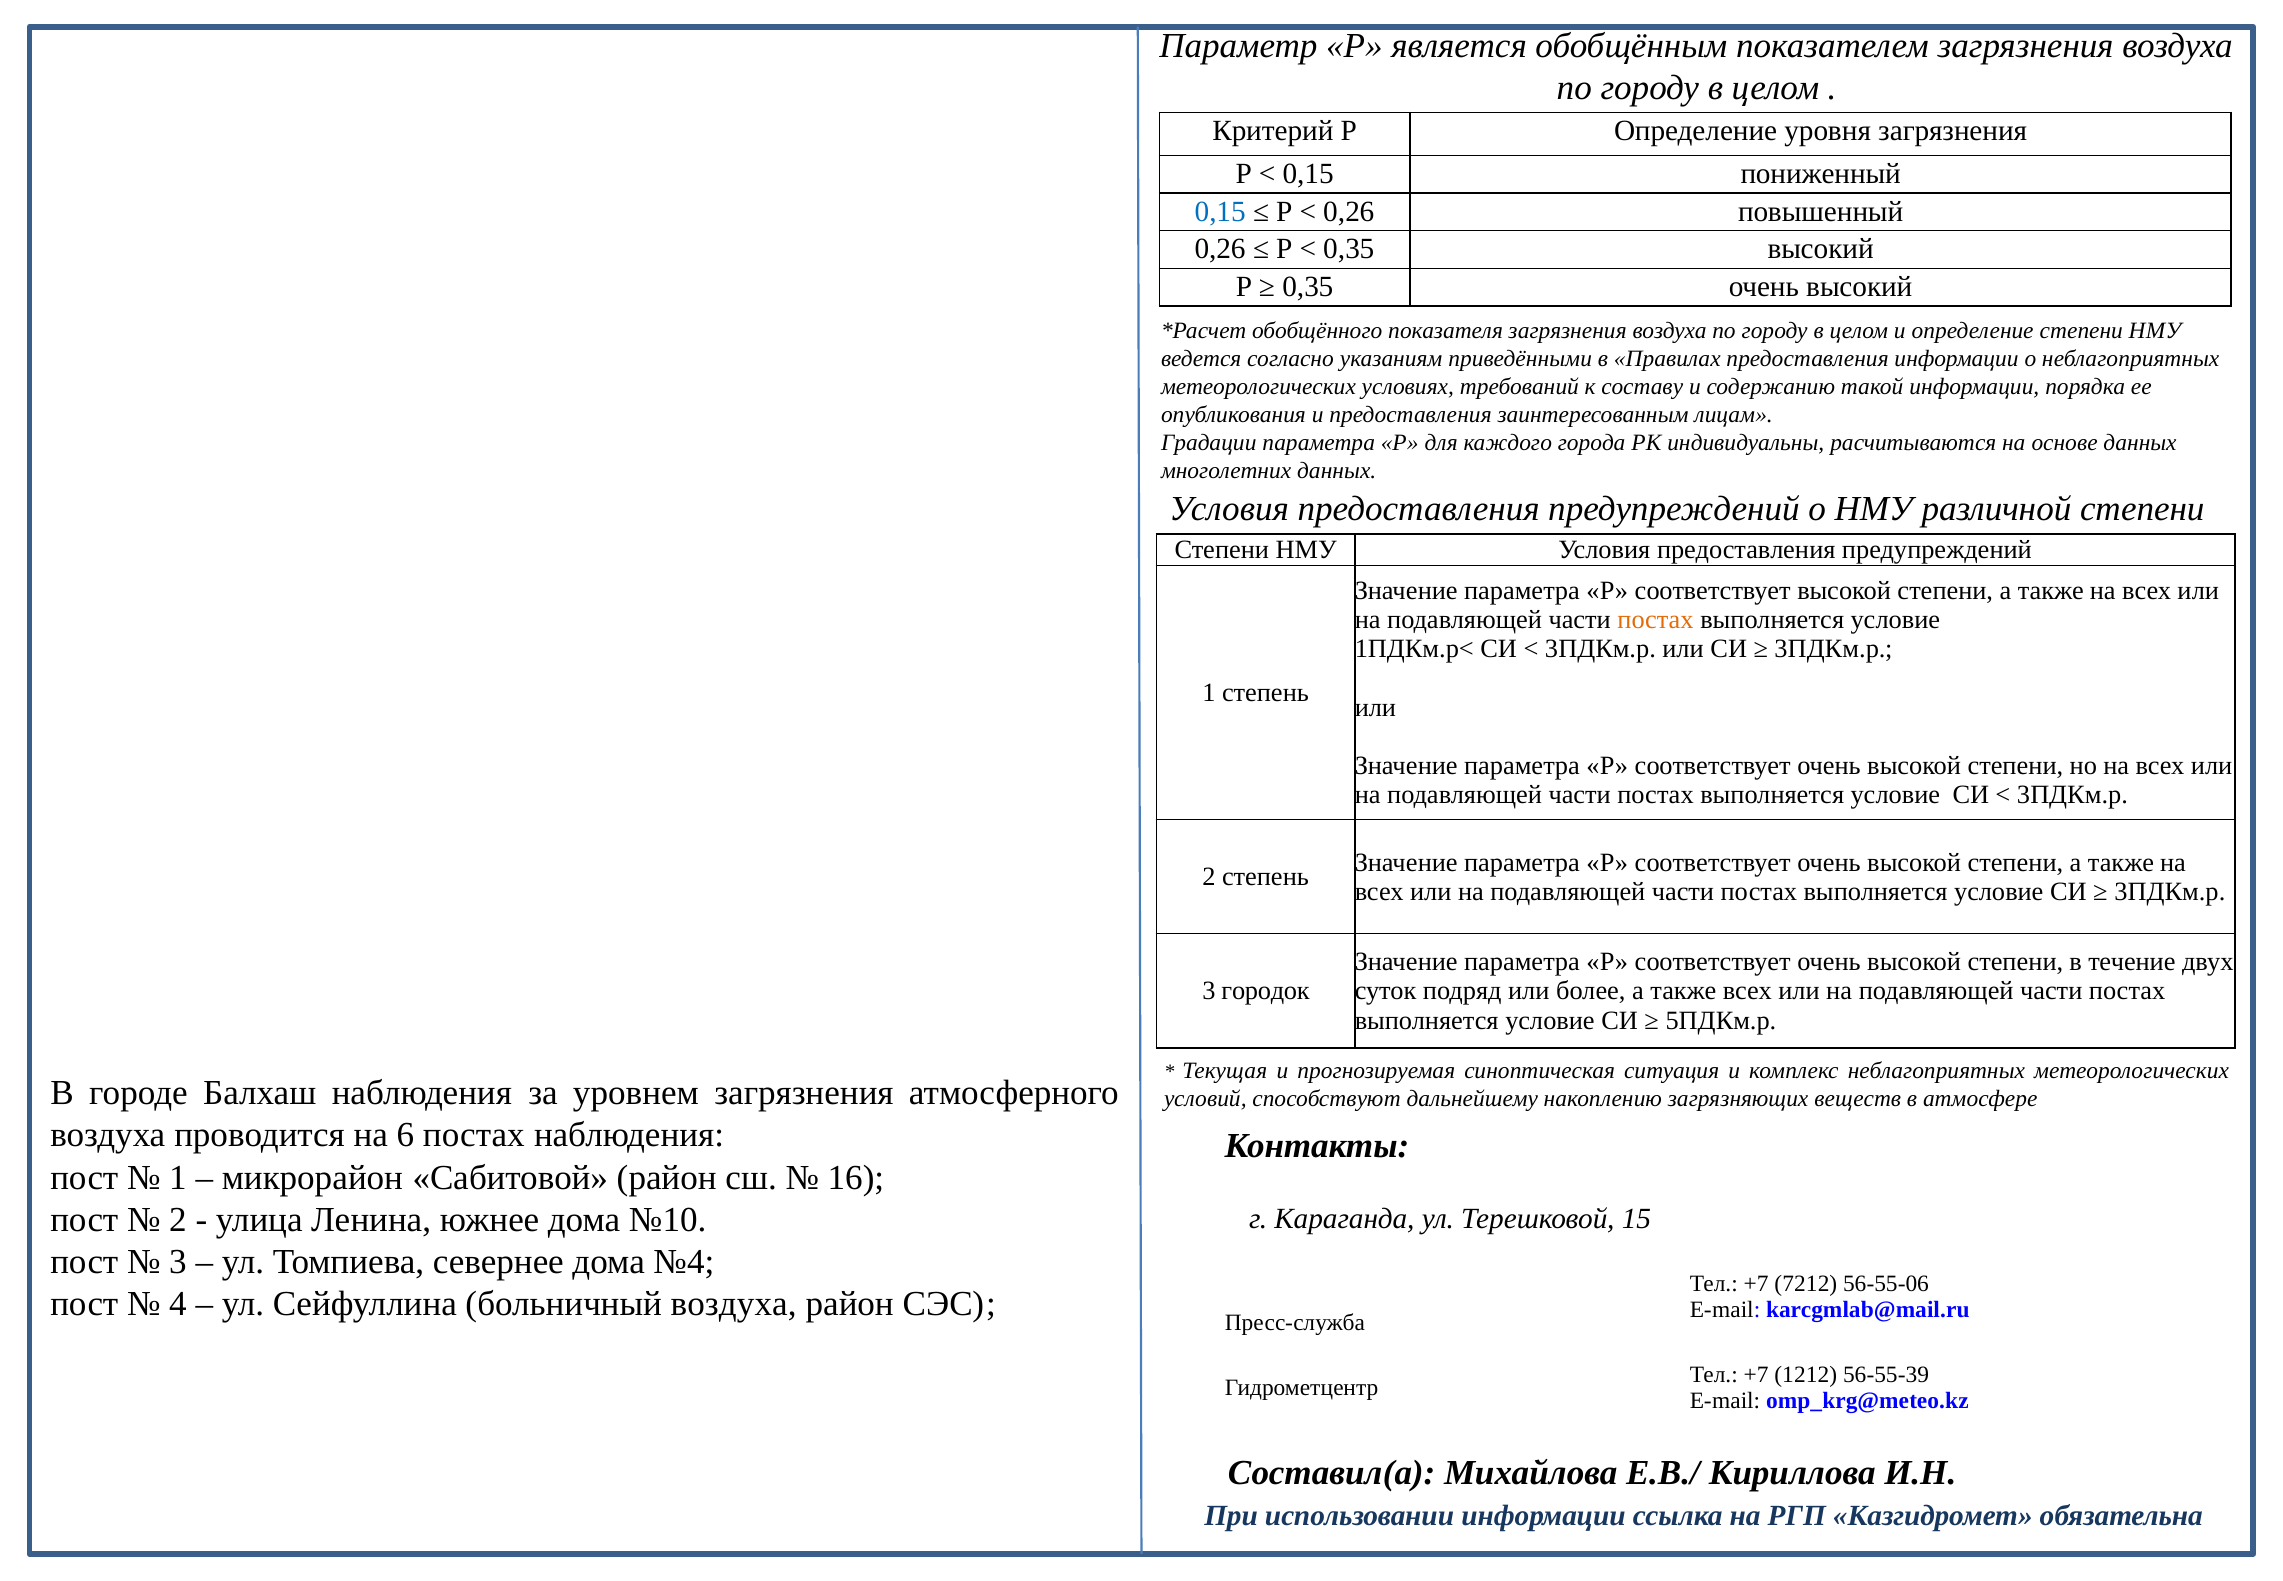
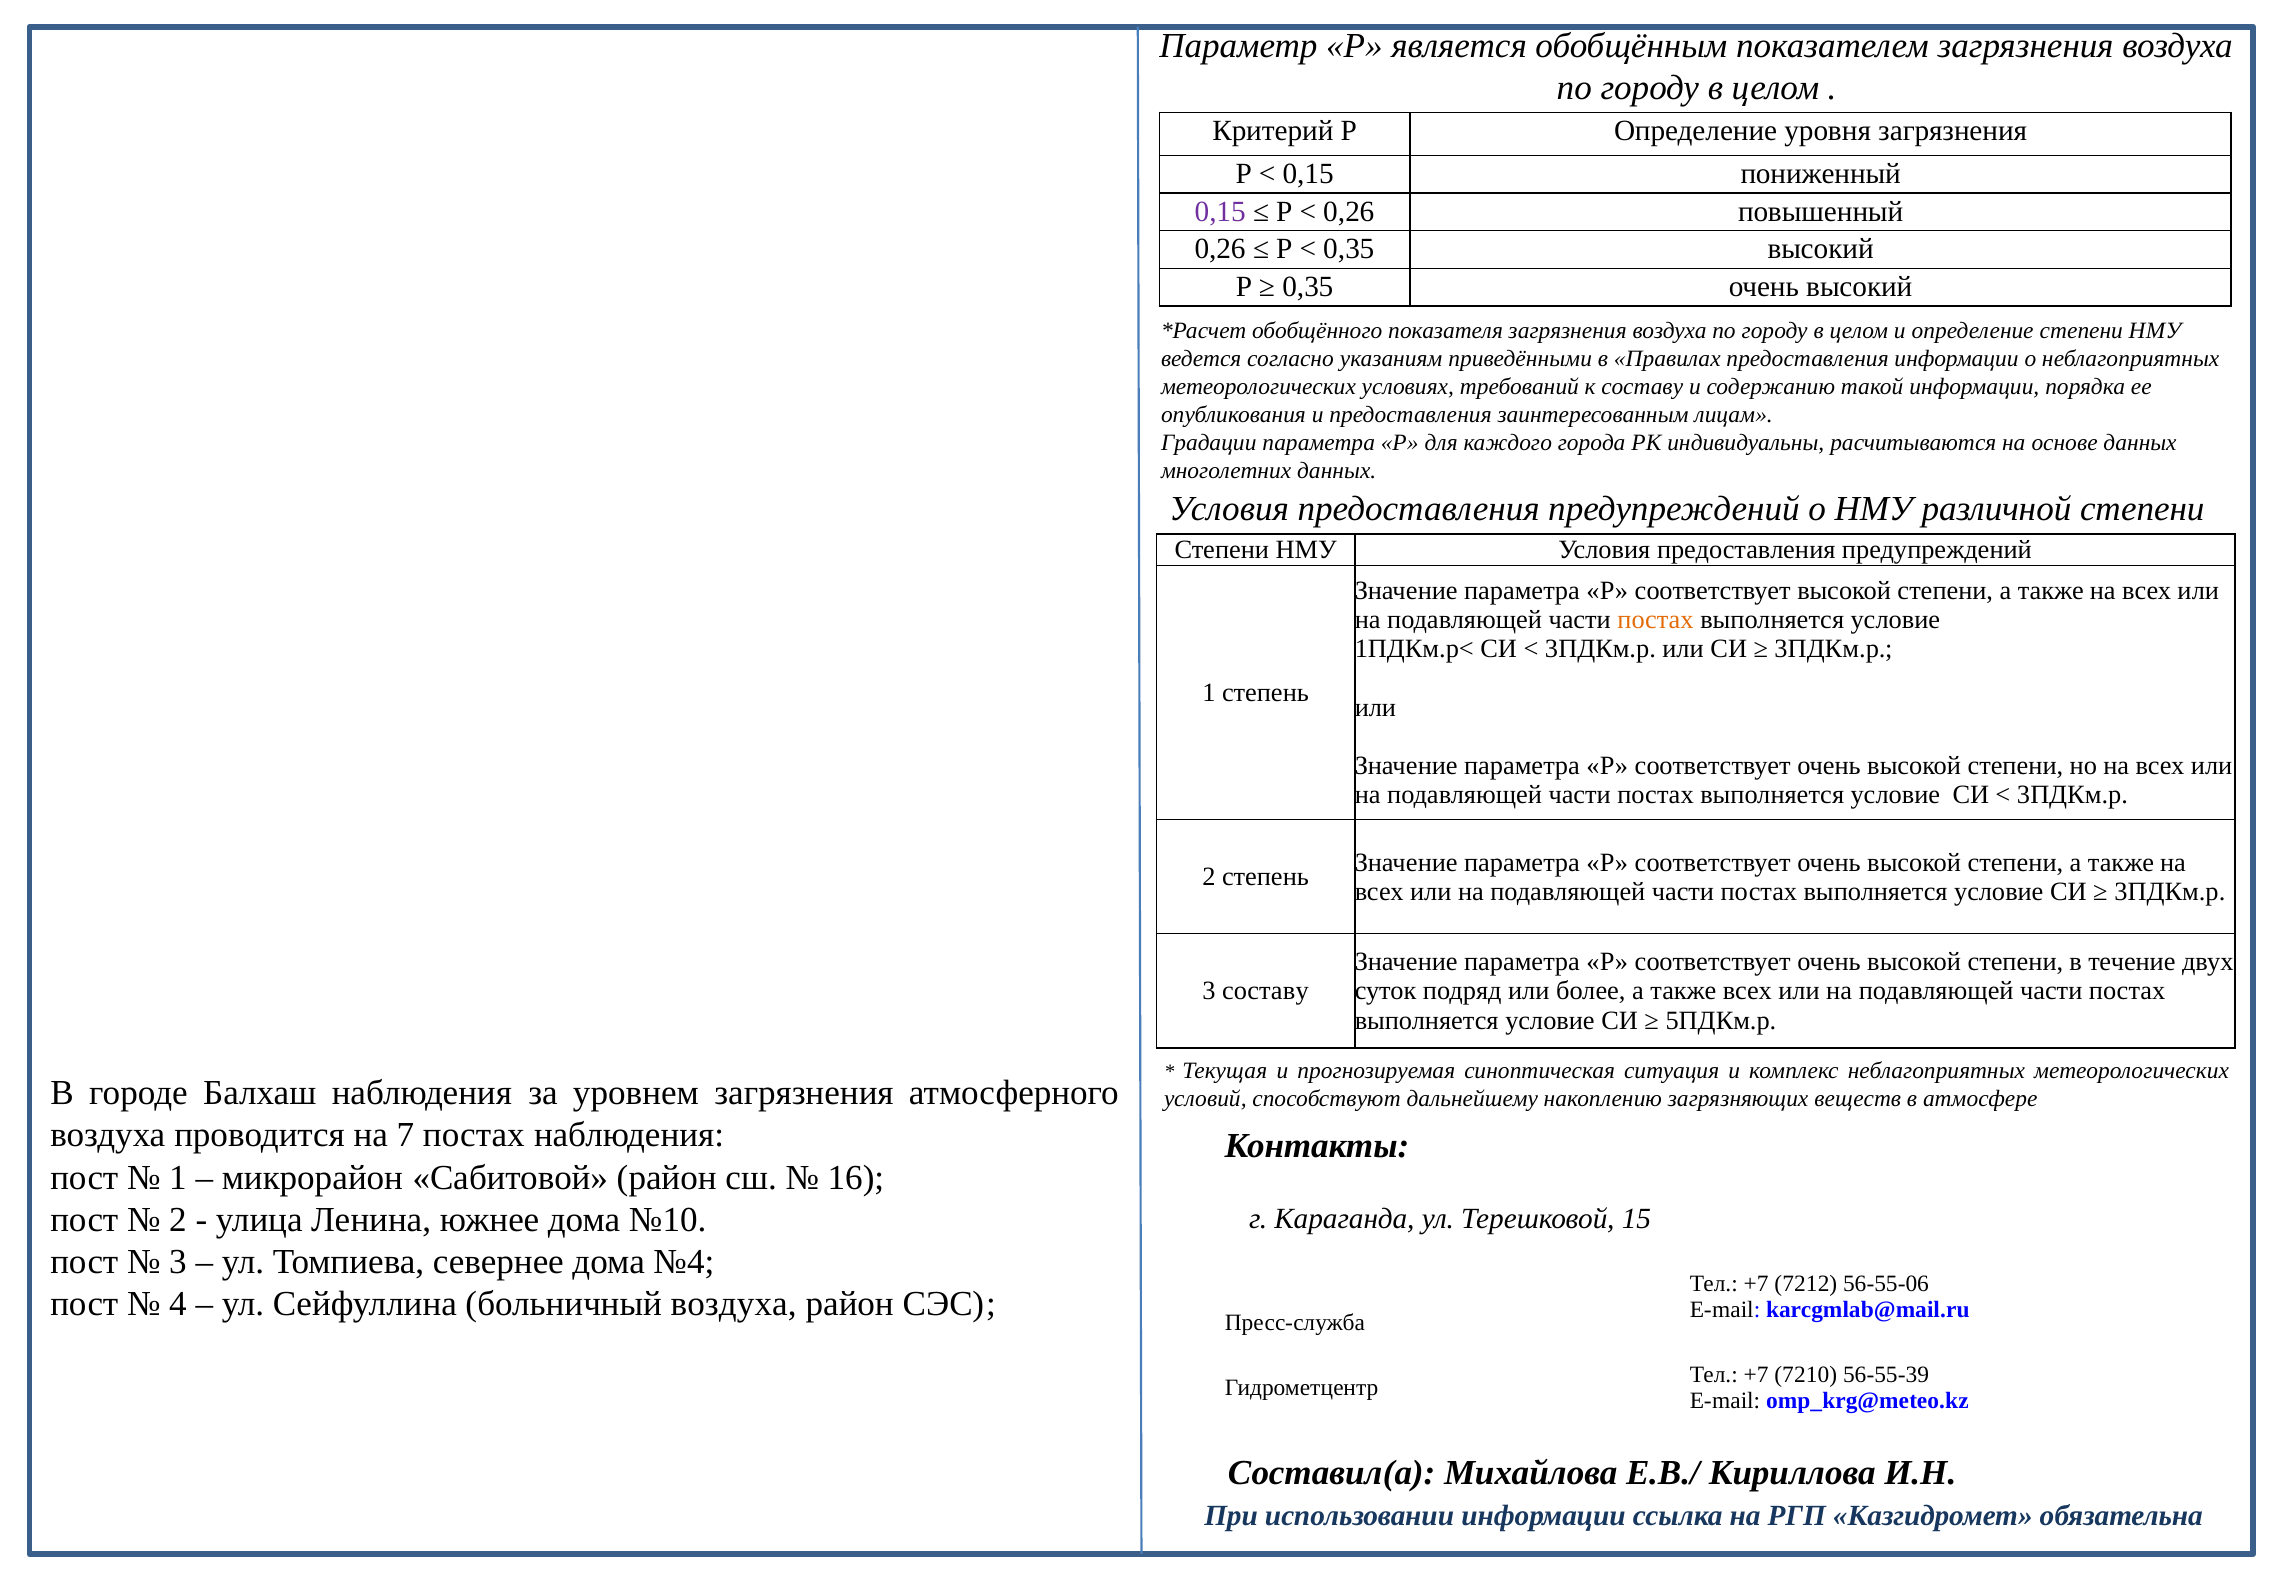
0,15 colour: blue -> purple (1220, 212)
3 городок: городок -> составу (1265, 991)
6: 6 -> 7 (405, 1135)
1212: 1212 -> 7210 (1806, 1375)
